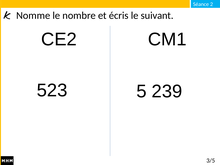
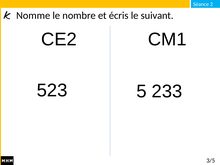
239: 239 -> 233 (167, 91)
